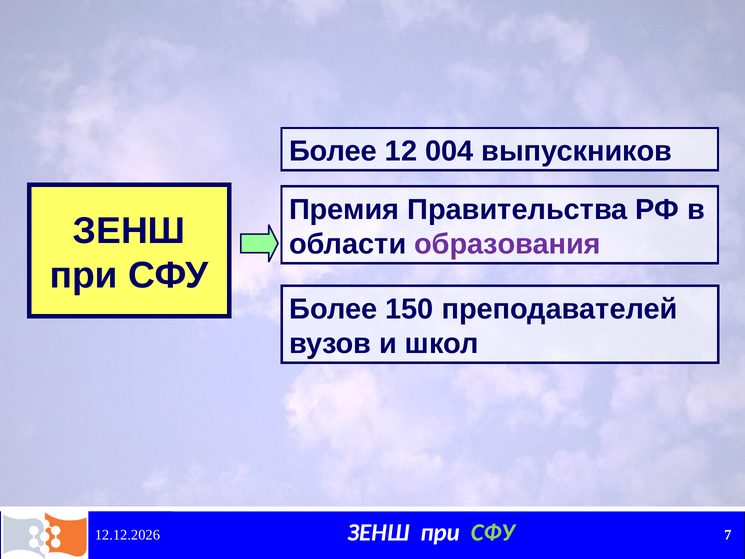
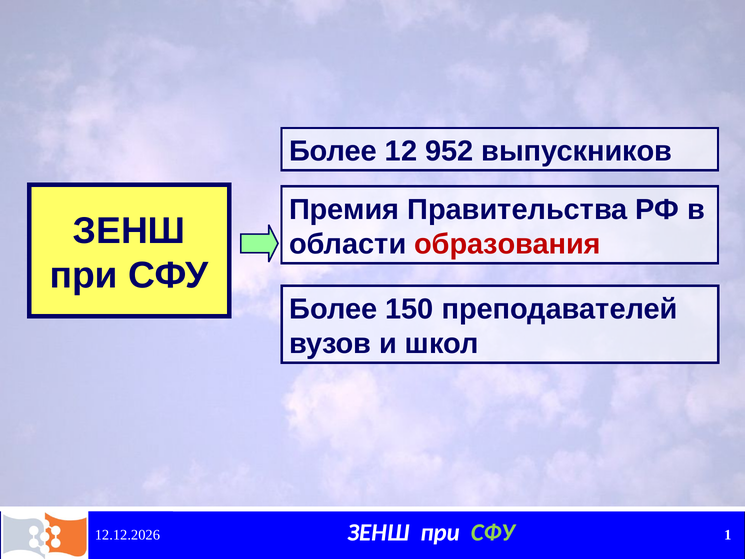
004: 004 -> 952 (449, 151)
образования colour: purple -> red (508, 244)
7: 7 -> 1 (728, 535)
